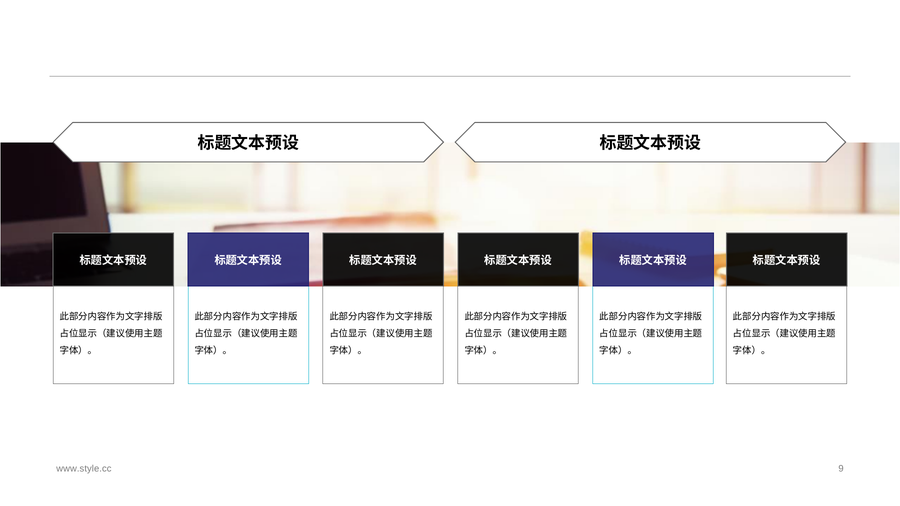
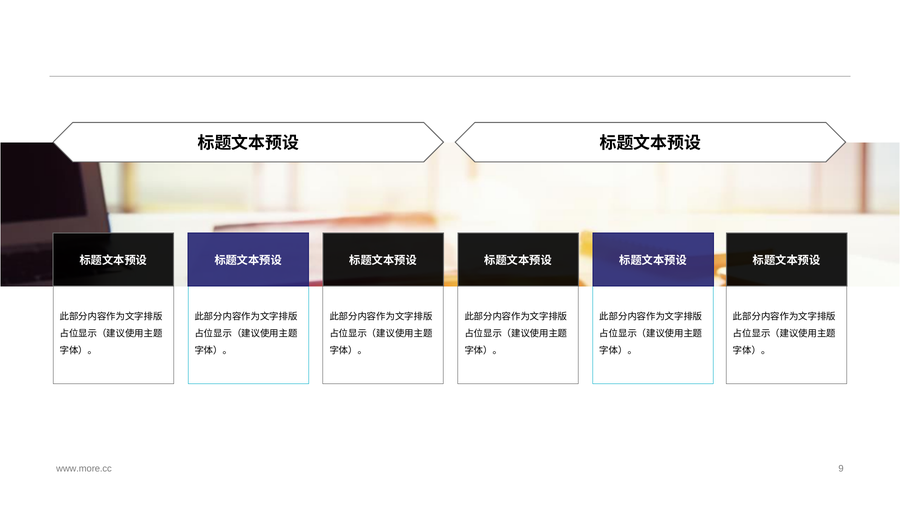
www.style.cc: www.style.cc -> www.more.cc (84, 469)
